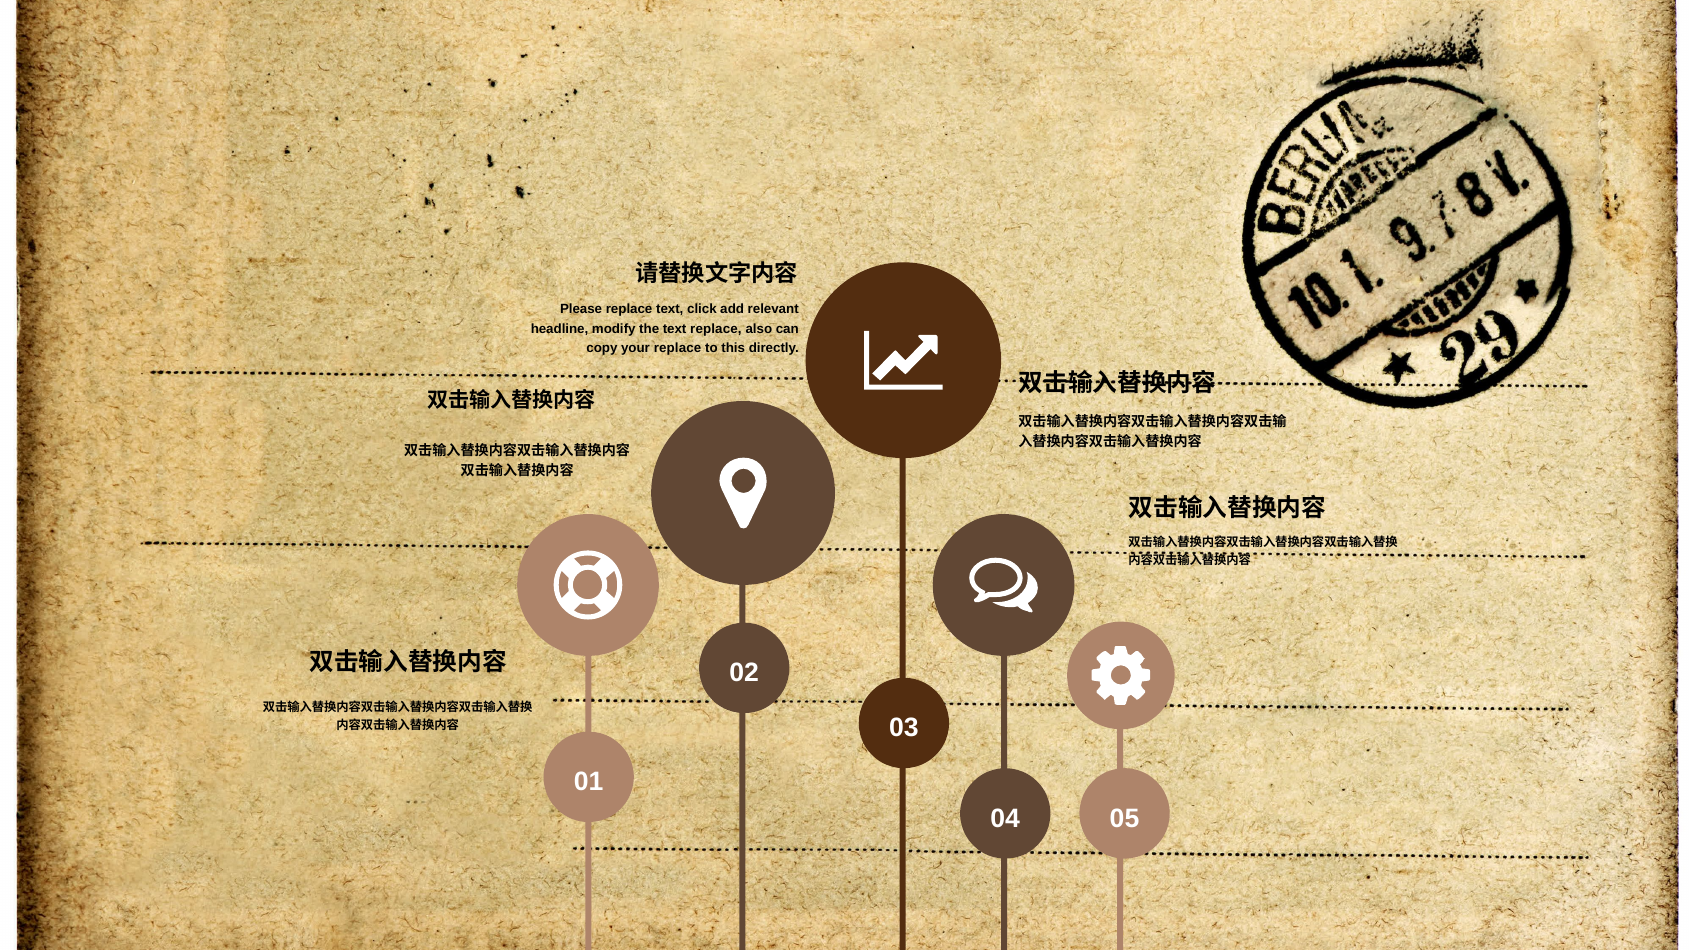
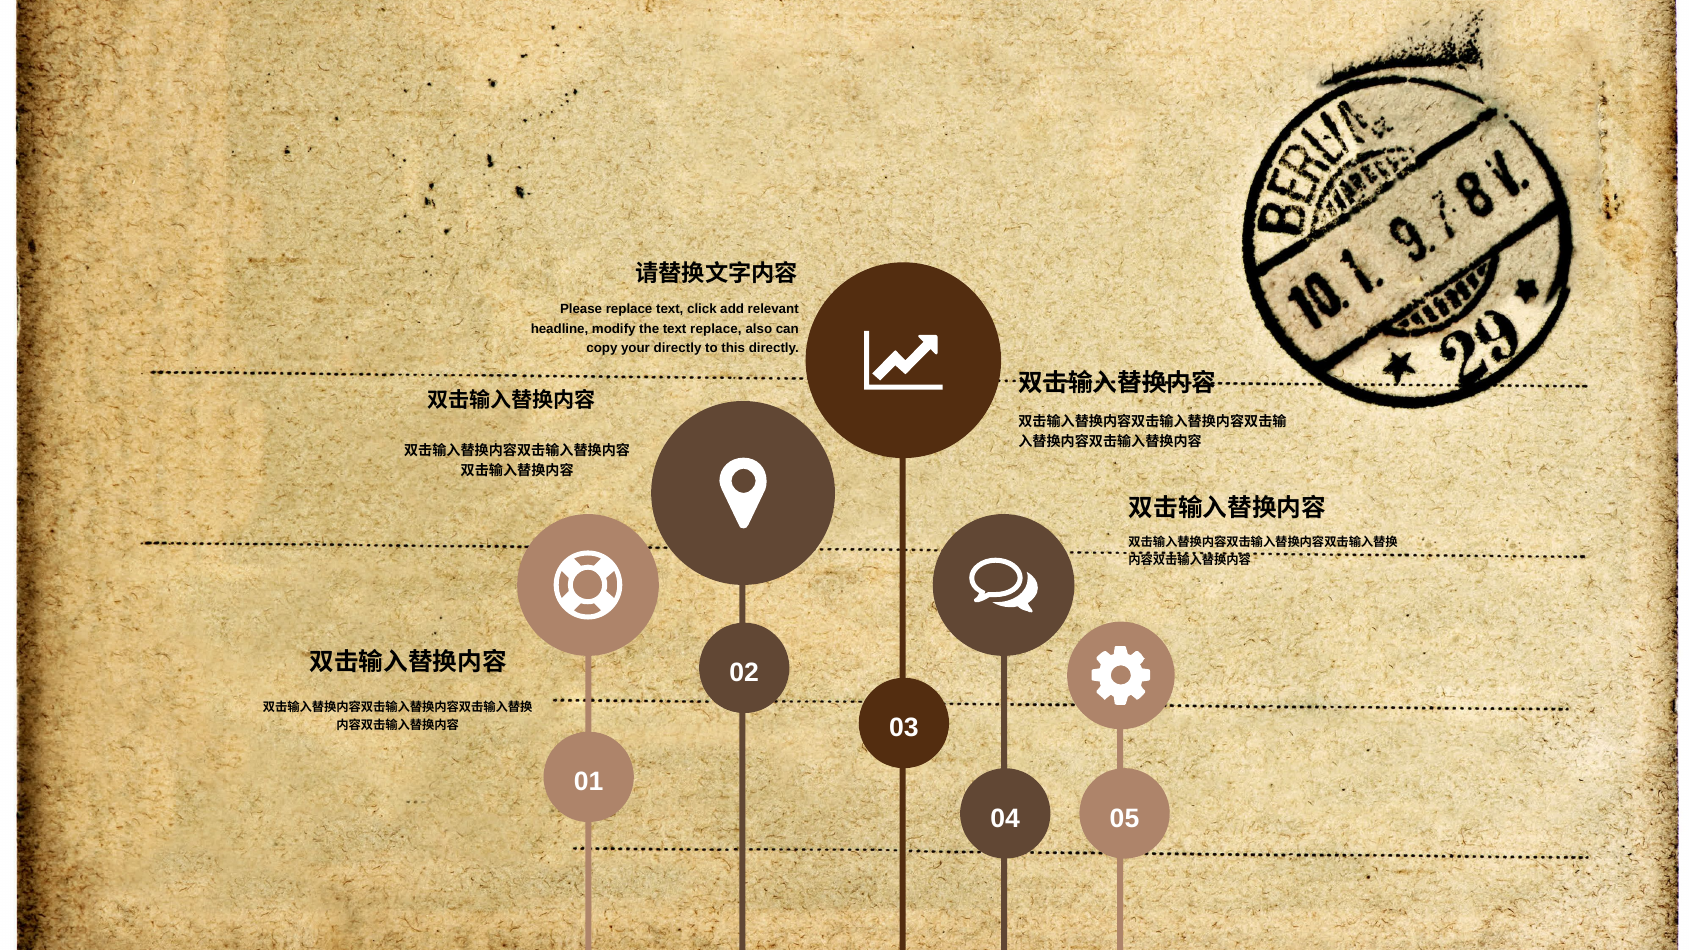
your replace: replace -> directly (678, 348)
